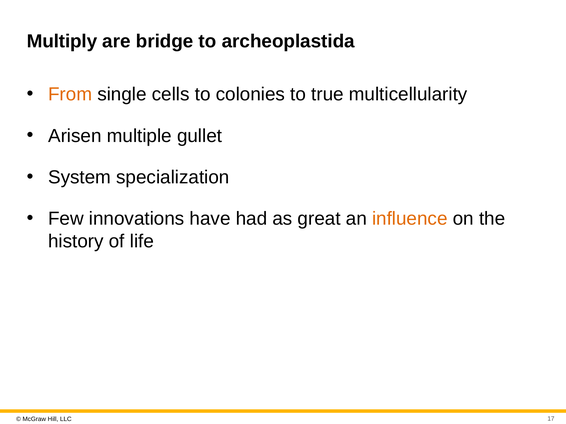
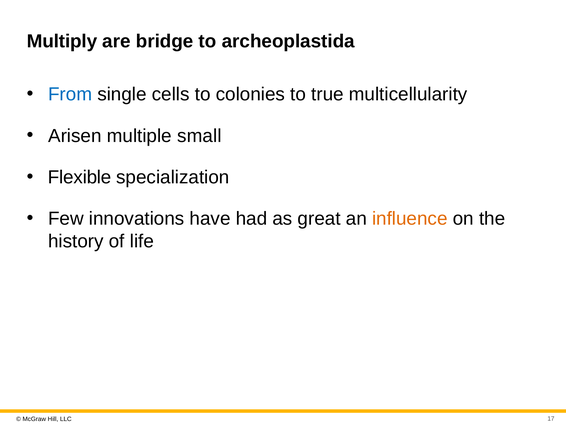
From colour: orange -> blue (70, 94)
gullet: gullet -> small (199, 136)
System: System -> Flexible (80, 177)
